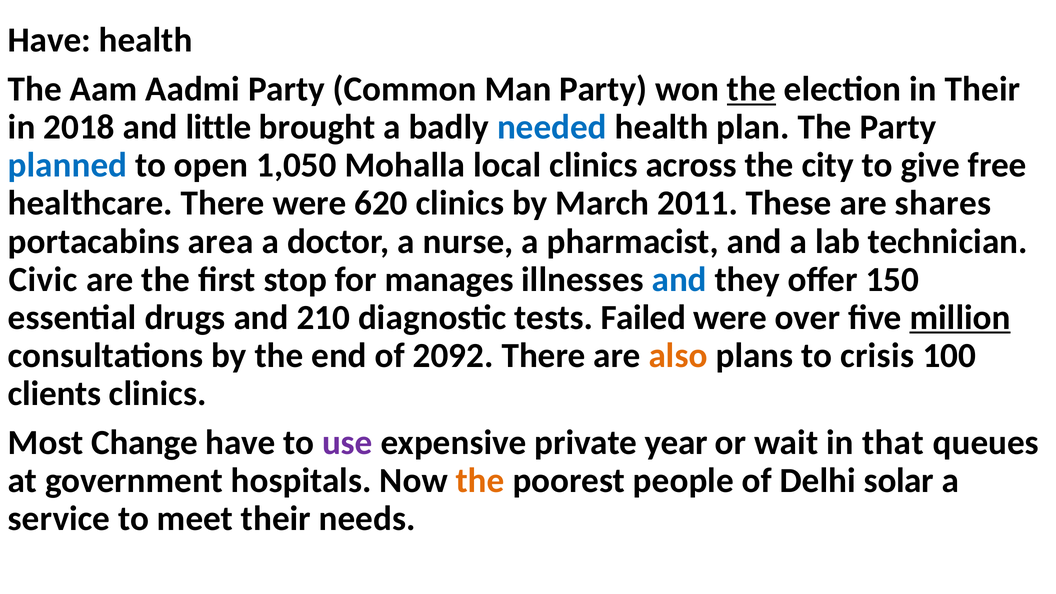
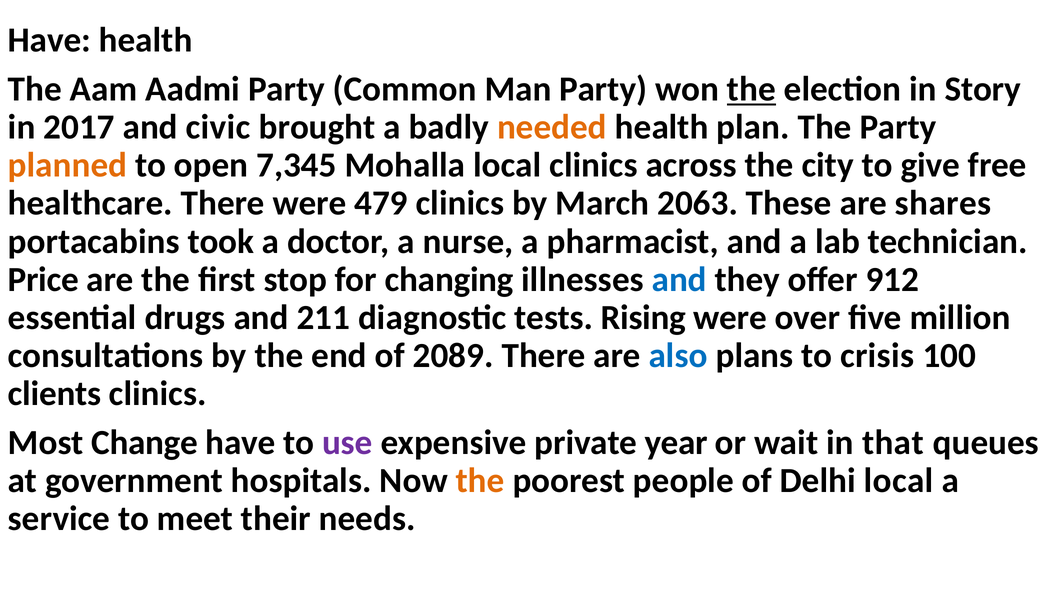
in Their: Their -> Story (983, 89)
2018: 2018 -> 2017 (79, 127)
little: little -> civic (218, 127)
needed colour: blue -> orange (552, 127)
planned colour: blue -> orange (68, 165)
1,050: 1,050 -> 7,345 (296, 165)
620: 620 -> 479 (381, 203)
2011: 2011 -> 2063 (698, 203)
area: area -> took (221, 241)
Civic: Civic -> Price (43, 279)
manages: manages -> changing (449, 279)
150: 150 -> 912 (892, 279)
210: 210 -> 211 (323, 317)
Failed: Failed -> Rising (643, 317)
million underline: present -> none (960, 317)
2092: 2092 -> 2089 (453, 356)
also colour: orange -> blue (678, 356)
Delhi solar: solar -> local (899, 481)
